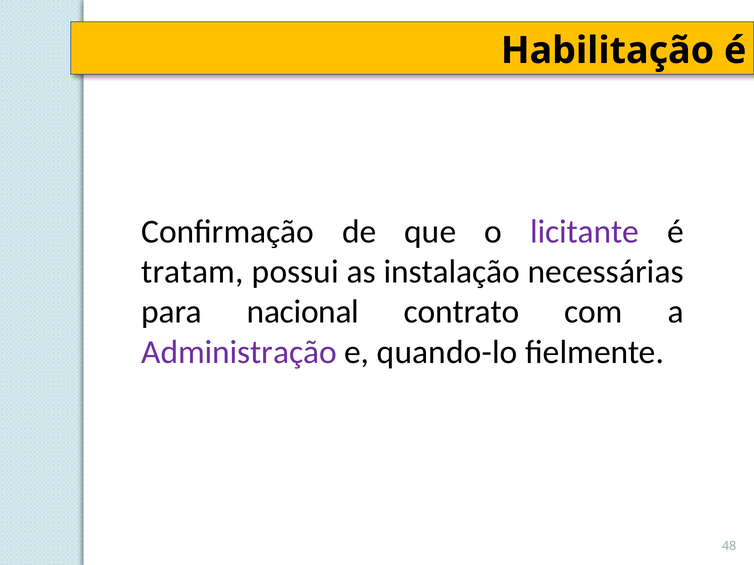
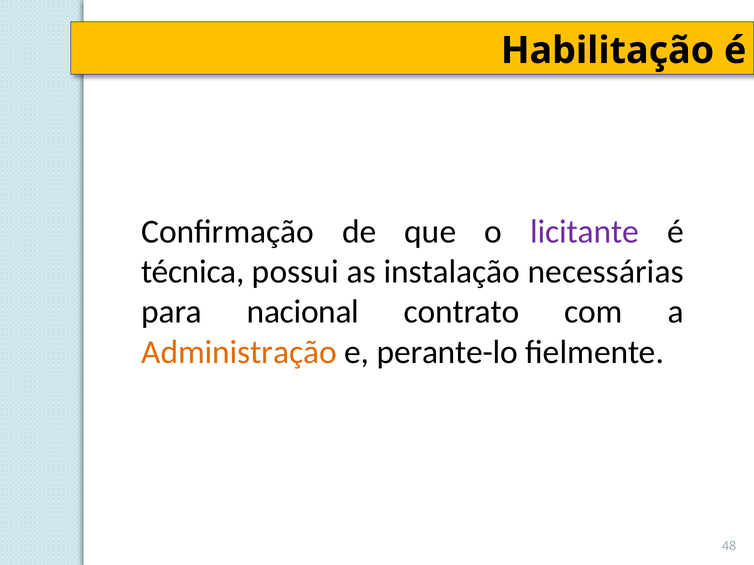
tratam: tratam -> técnica (193, 272)
Administração colour: purple -> orange (239, 352)
quando-lo: quando-lo -> perante-lo (447, 352)
